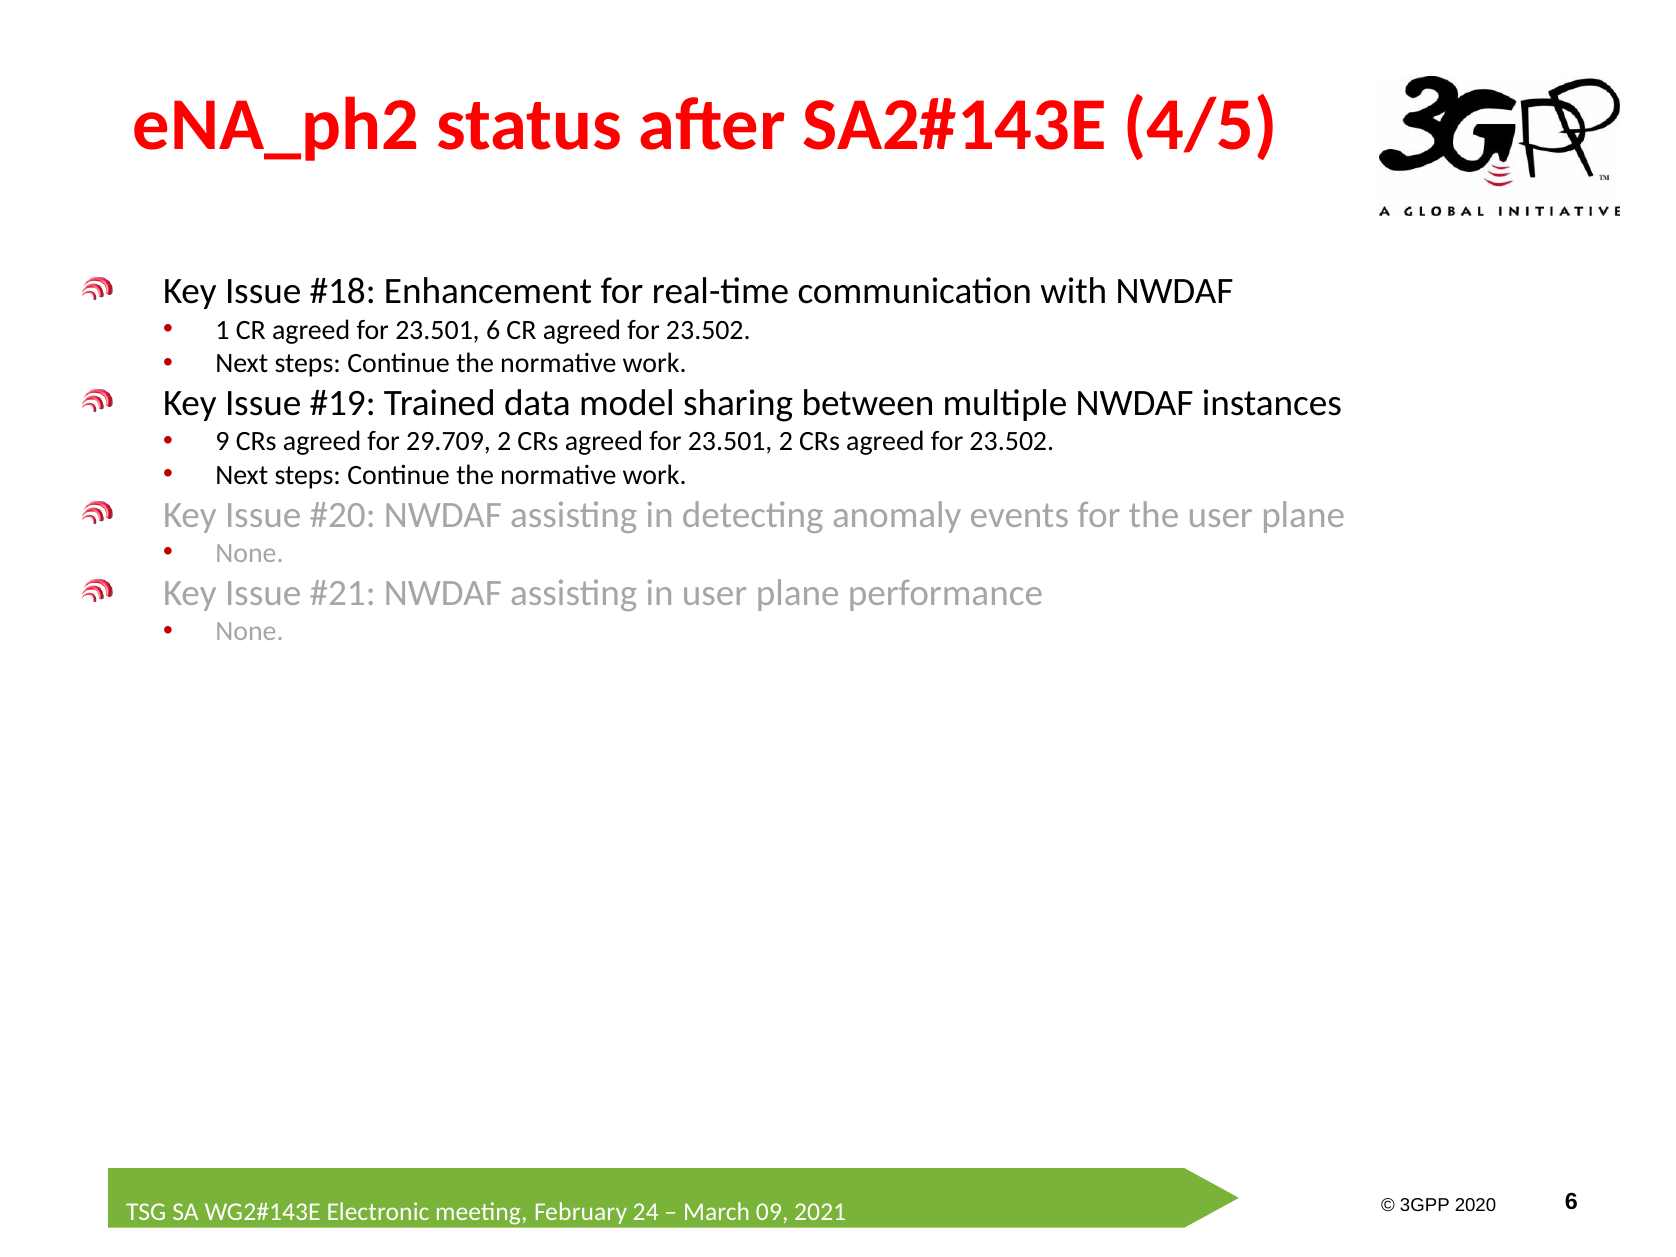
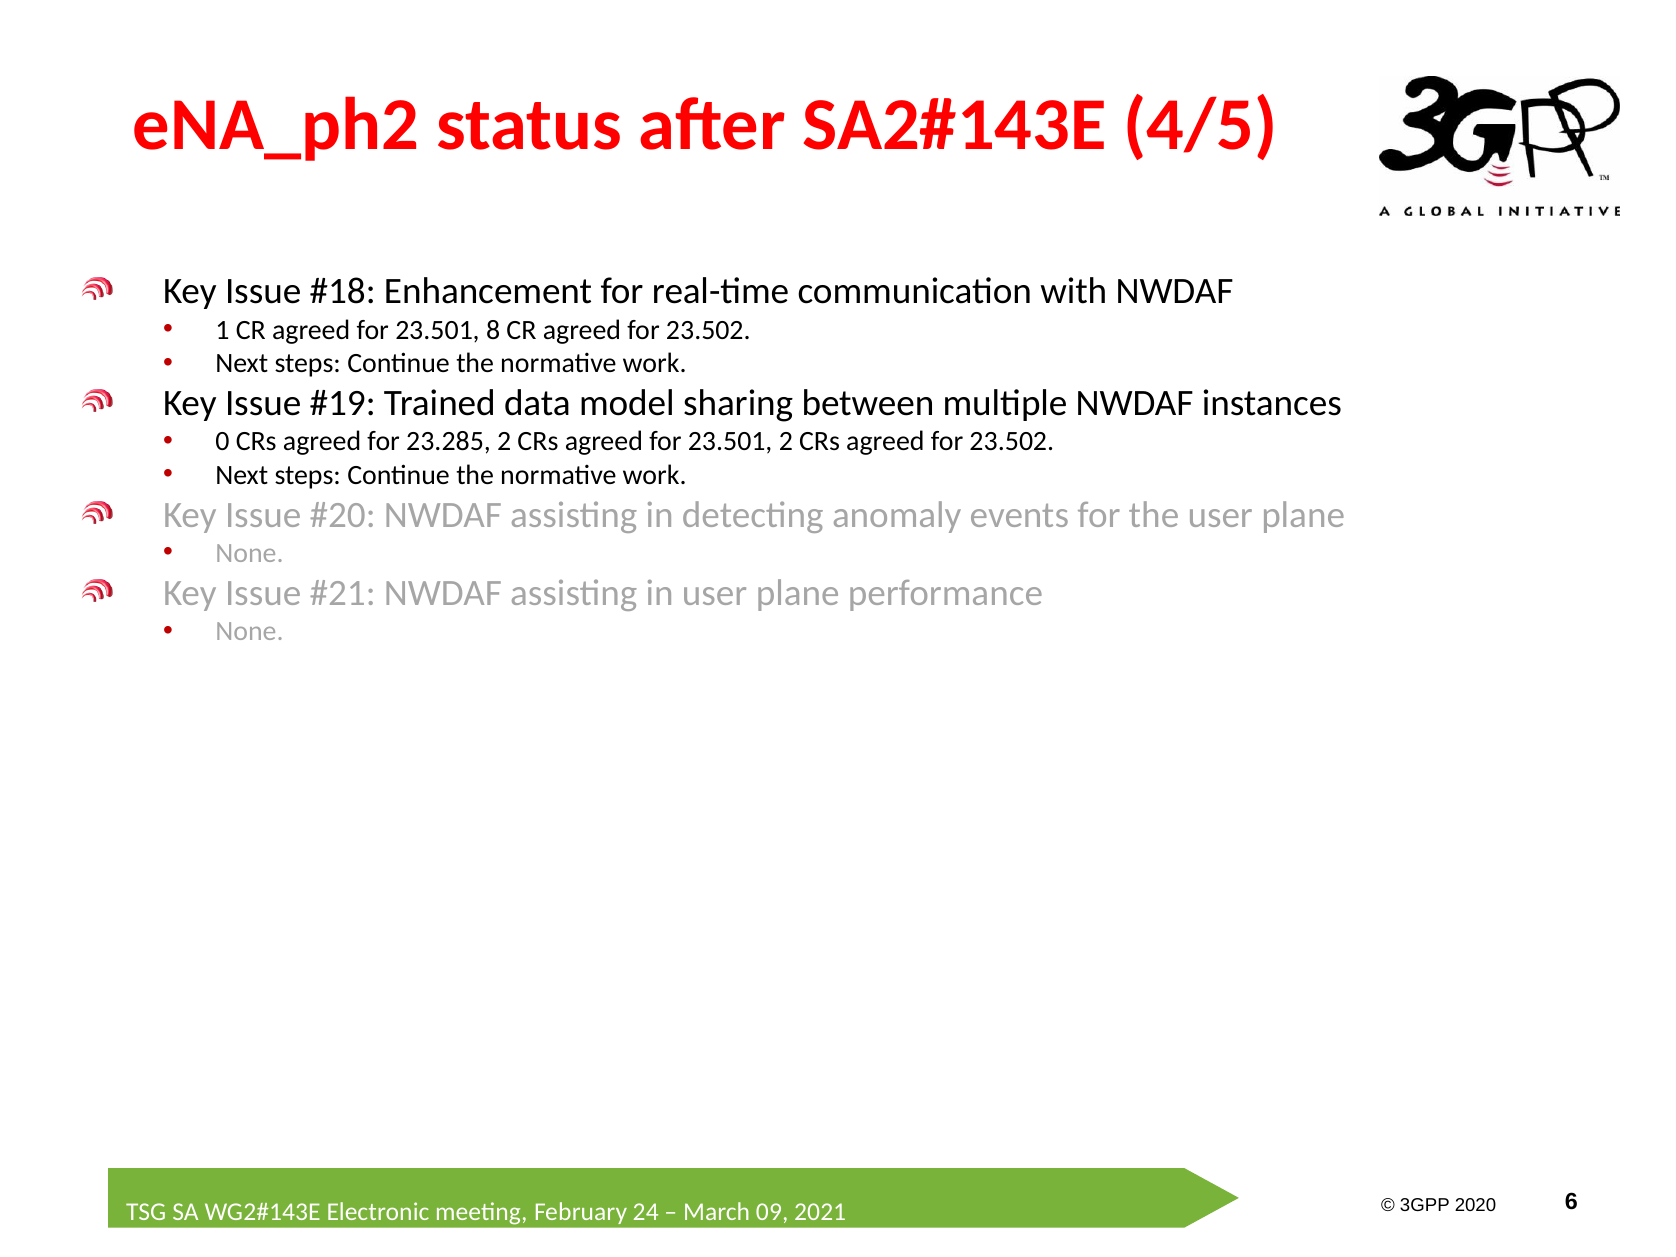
23.501 6: 6 -> 8 (493, 330)
9: 9 -> 0 (222, 442)
29.709: 29.709 -> 23.285 (449, 442)
